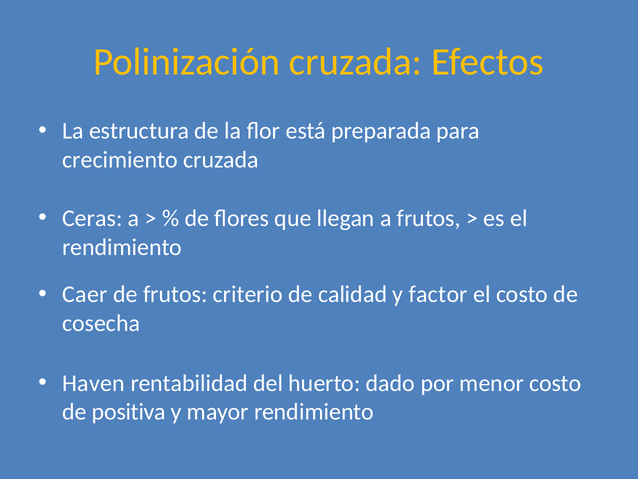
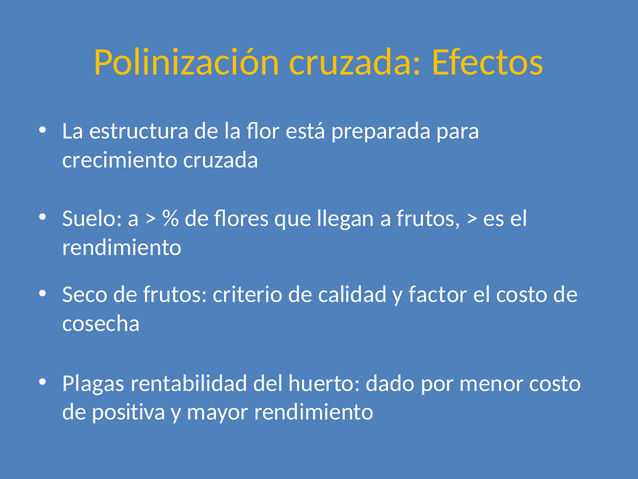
Ceras: Ceras -> Suelo (92, 218)
Caer: Caer -> Seco (85, 294)
Haven: Haven -> Plagas (94, 383)
